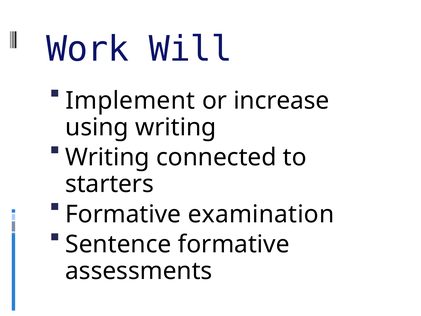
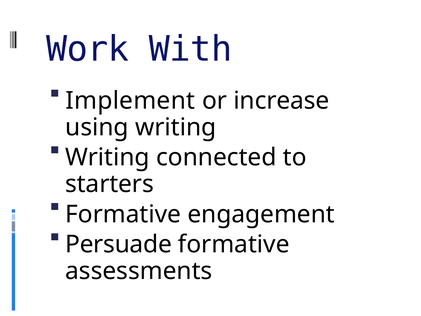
Will: Will -> With (190, 49)
examination: examination -> engagement (261, 214)
Sentence: Sentence -> Persuade (118, 244)
